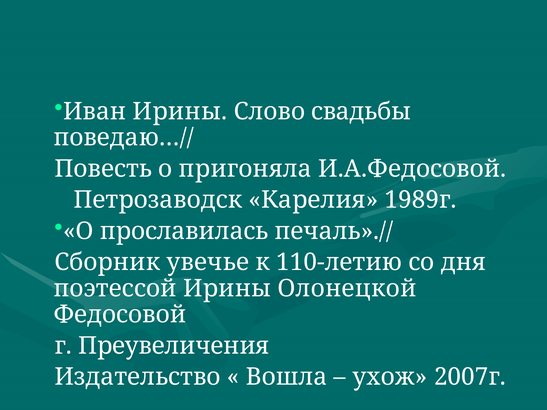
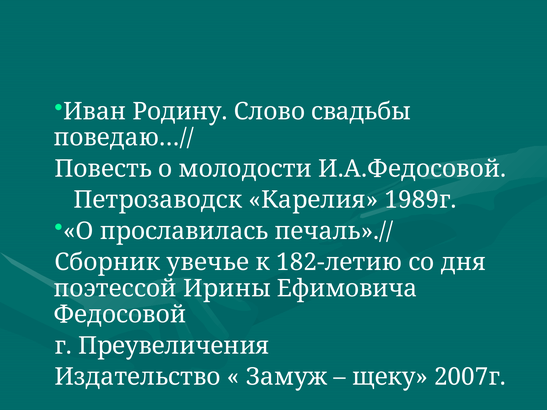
Иван Ирины: Ирины -> Родину (180, 111)
пригоняла: пригоняла -> молодости (245, 169)
110-летию: 110-летию -> 182-летию (339, 262)
Олонецкой: Олонецкой -> Ефимовича (347, 289)
Вошла: Вошла -> Замуж (287, 377)
ухож: ухож -> щеку (390, 377)
